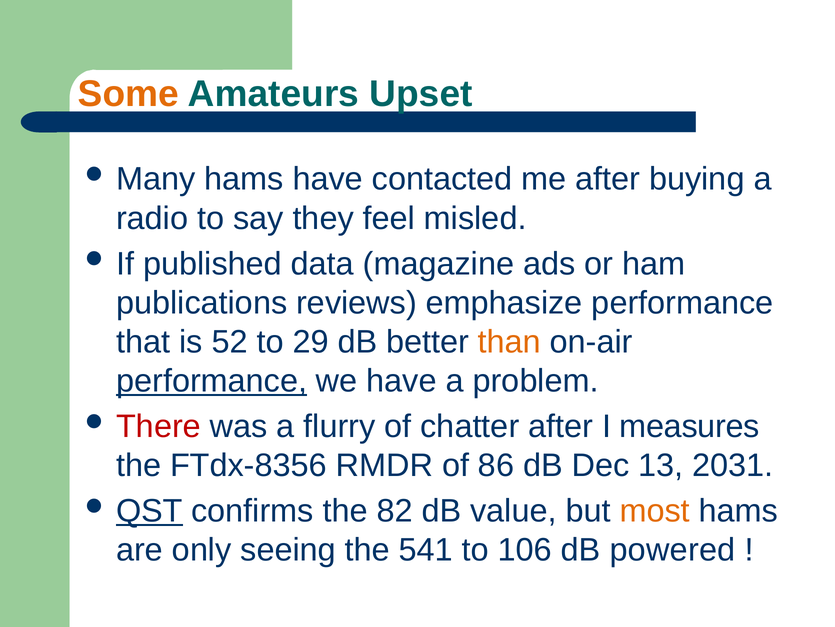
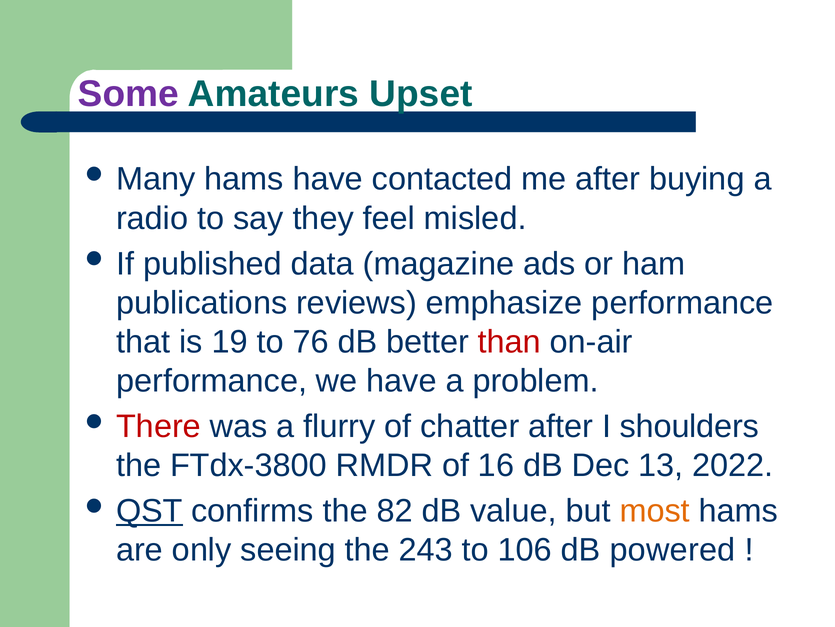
Some colour: orange -> purple (128, 94)
52: 52 -> 19 (230, 341)
29: 29 -> 76 (311, 341)
than colour: orange -> red (509, 341)
performance underline: present -> none (212, 380)
measures: measures -> shoulders (689, 426)
FTdx-8356: FTdx-8356 -> FTdx-3800 (249, 465)
86: 86 -> 16 (496, 465)
2031: 2031 -> 2022 (733, 465)
541: 541 -> 243 (426, 549)
